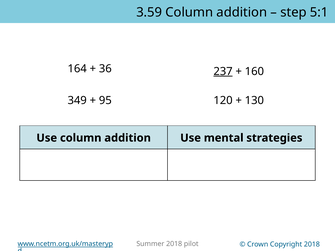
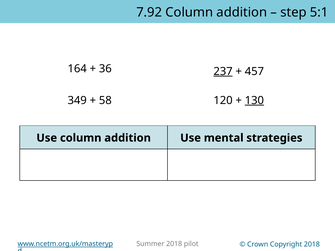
3.59: 3.59 -> 7.92 (149, 12)
160: 160 -> 457 (254, 71)
95: 95 -> 58 (105, 100)
130 underline: none -> present (254, 100)
